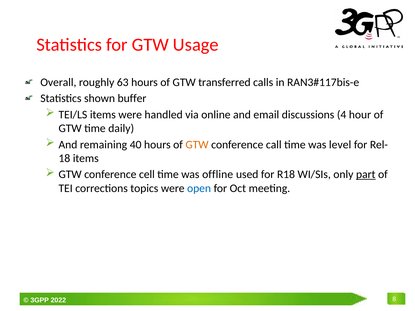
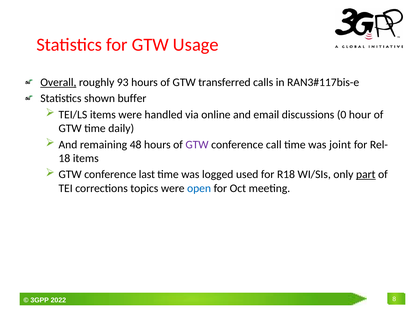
Overall underline: none -> present (58, 82)
63: 63 -> 93 (123, 82)
4: 4 -> 0 (342, 115)
40: 40 -> 48 (136, 145)
GTW colour: orange -> purple (197, 145)
level: level -> joint (340, 145)
cell: cell -> last (147, 175)
offline: offline -> logged (218, 175)
